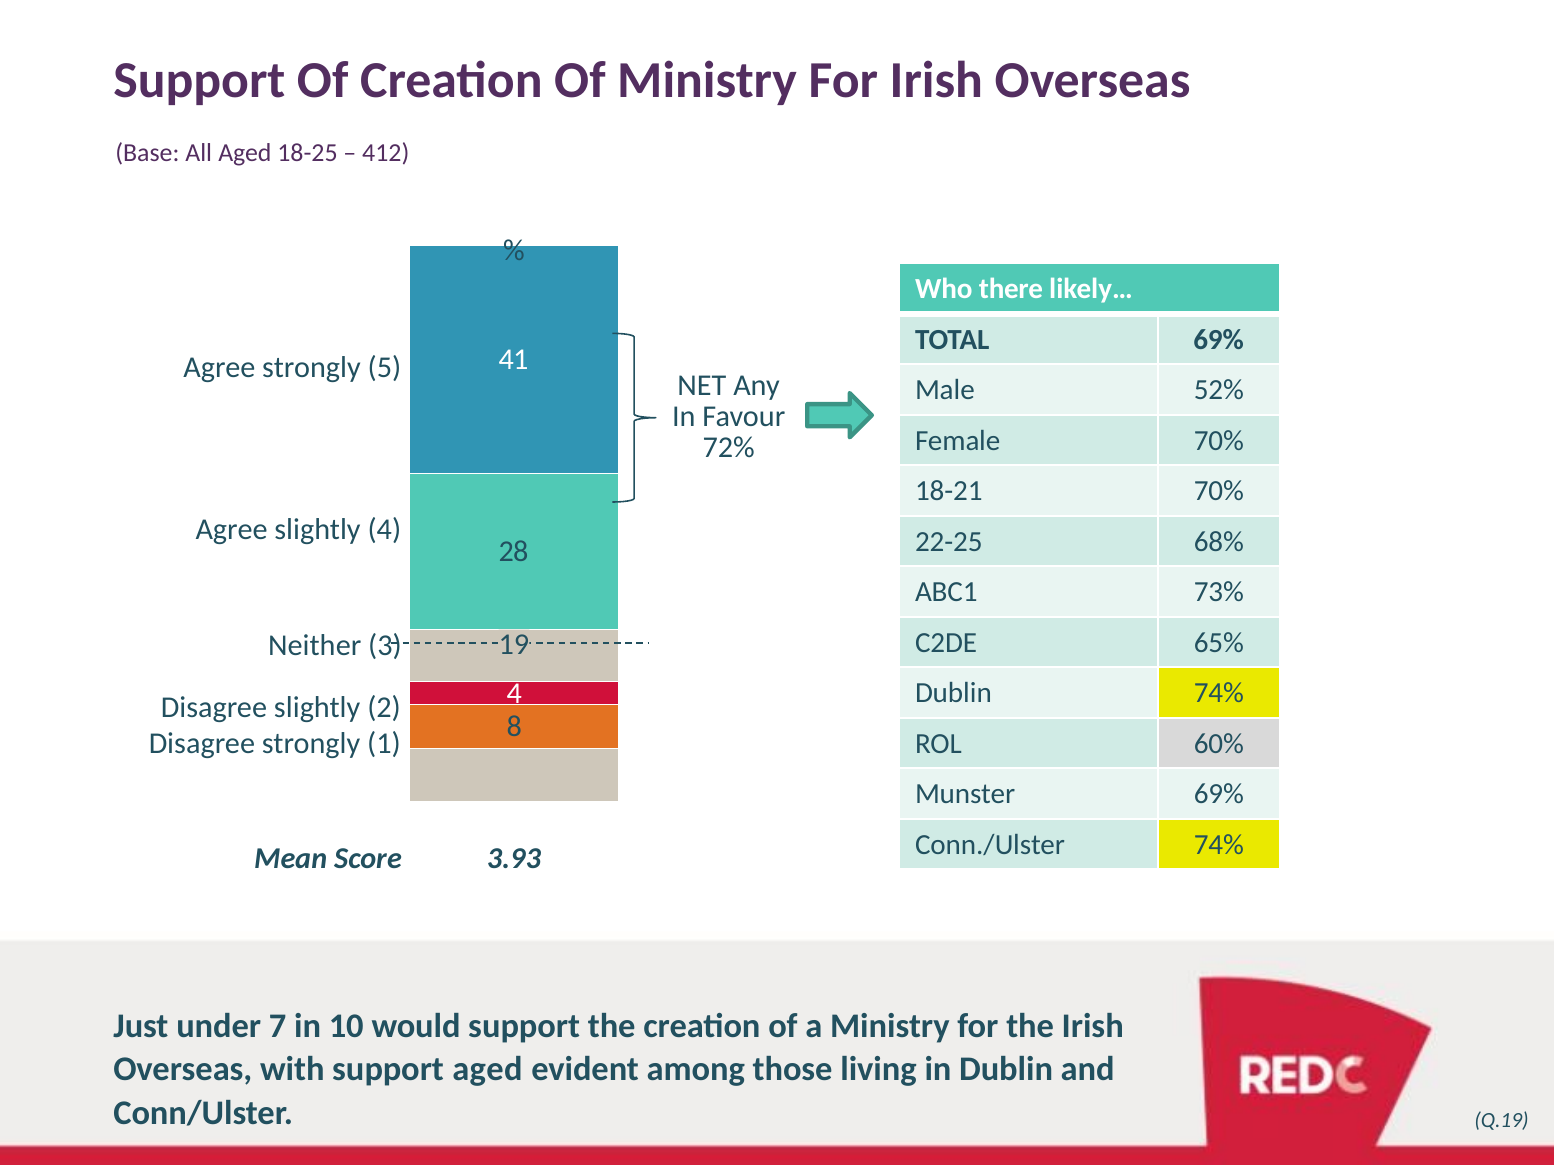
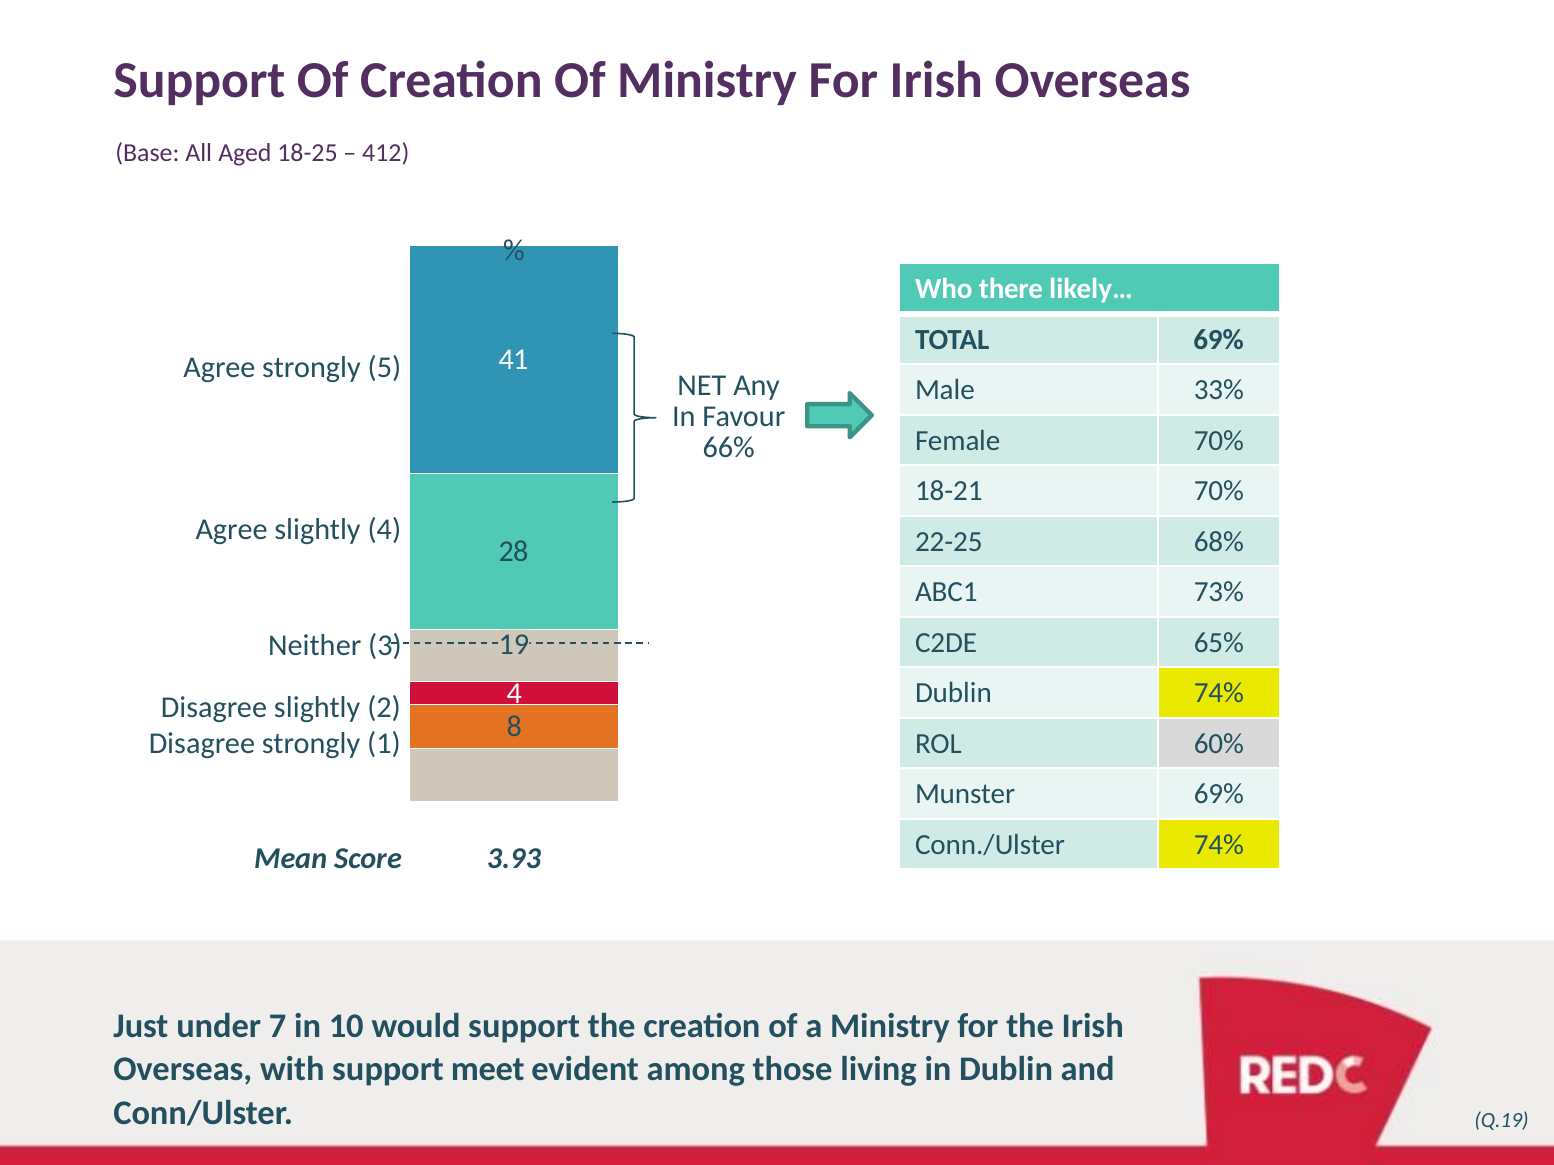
52%: 52% -> 33% (1219, 390)
72%: 72% -> 66% (729, 448)
support aged: aged -> meet (488, 1070)
